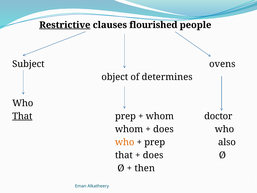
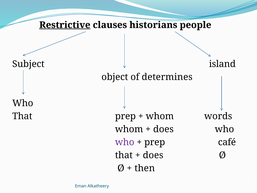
flourished: flourished -> historians (153, 25)
ovens: ovens -> island (222, 64)
That underline: present -> none (22, 116)
doctor: doctor -> words (218, 116)
who colour: orange -> purple (125, 142)
also: also -> café (227, 142)
